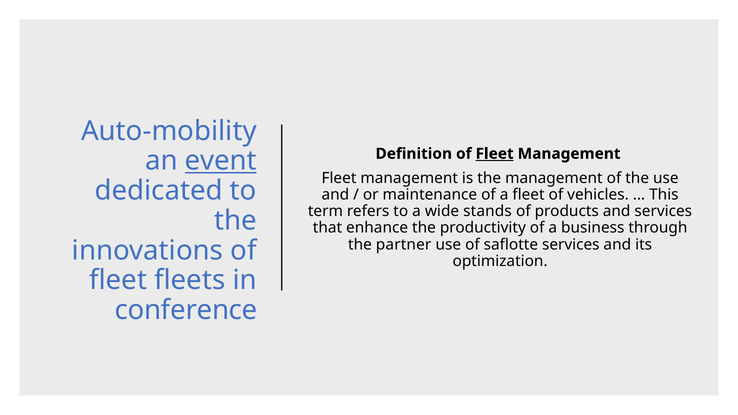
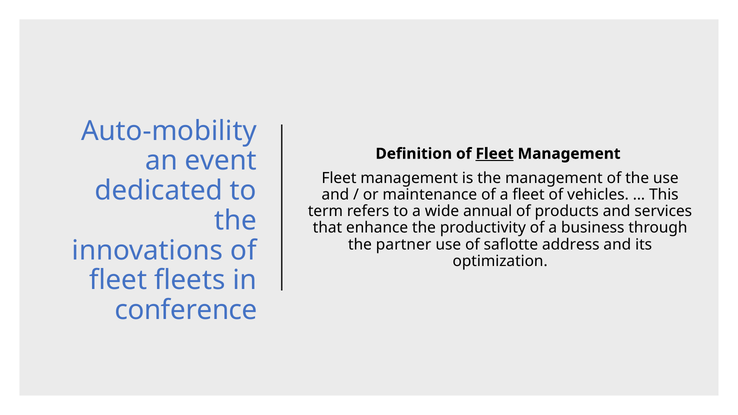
event underline: present -> none (221, 161)
stands: stands -> annual (488, 211)
saflotte services: services -> address (571, 245)
